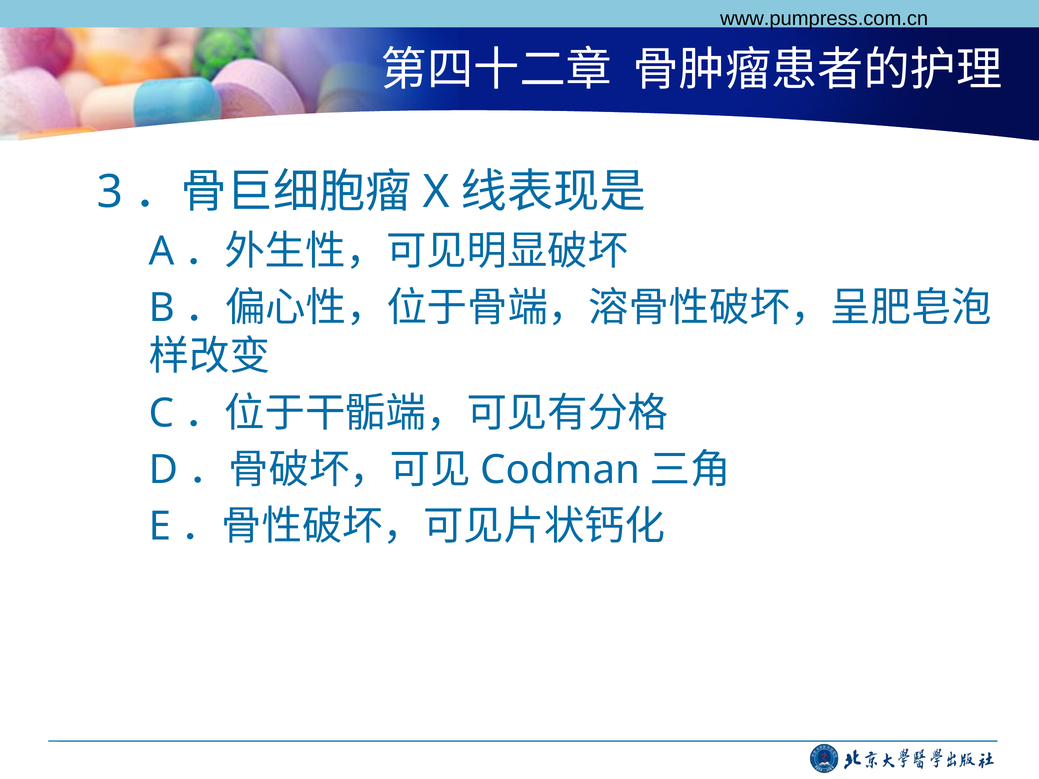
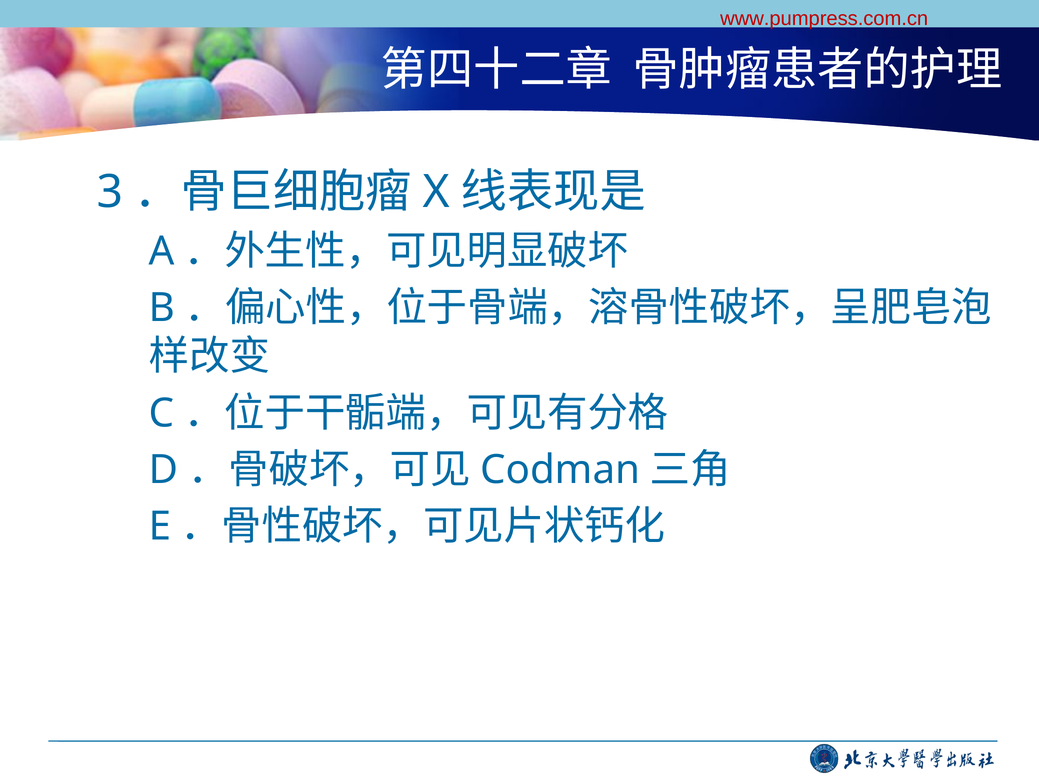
www.pumpress.com.cn colour: black -> red (824, 19)
